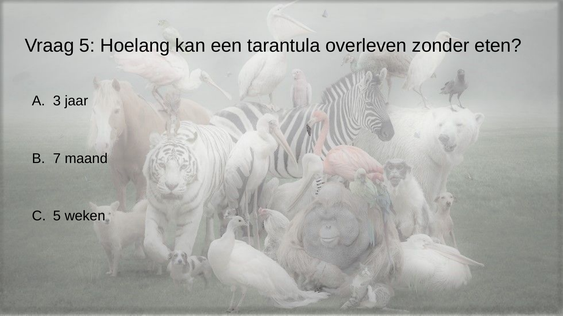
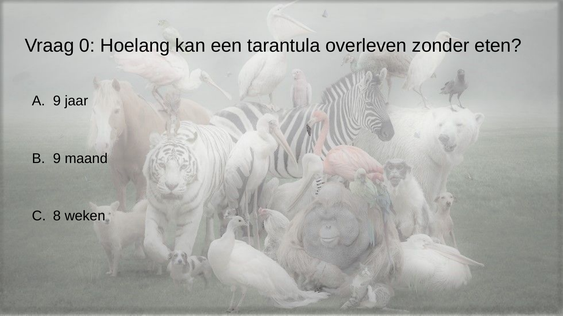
Vraag 5: 5 -> 0 (87, 46)
3: 3 -> 9 (57, 101)
7: 7 -> 9 (57, 159)
5: 5 -> 8 (57, 216)
